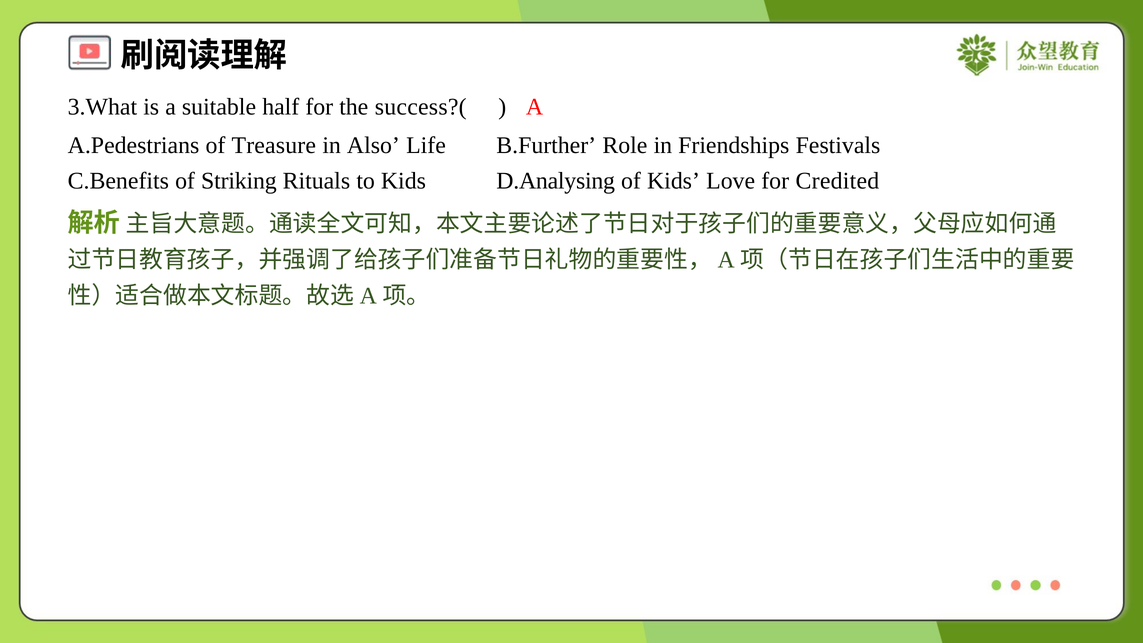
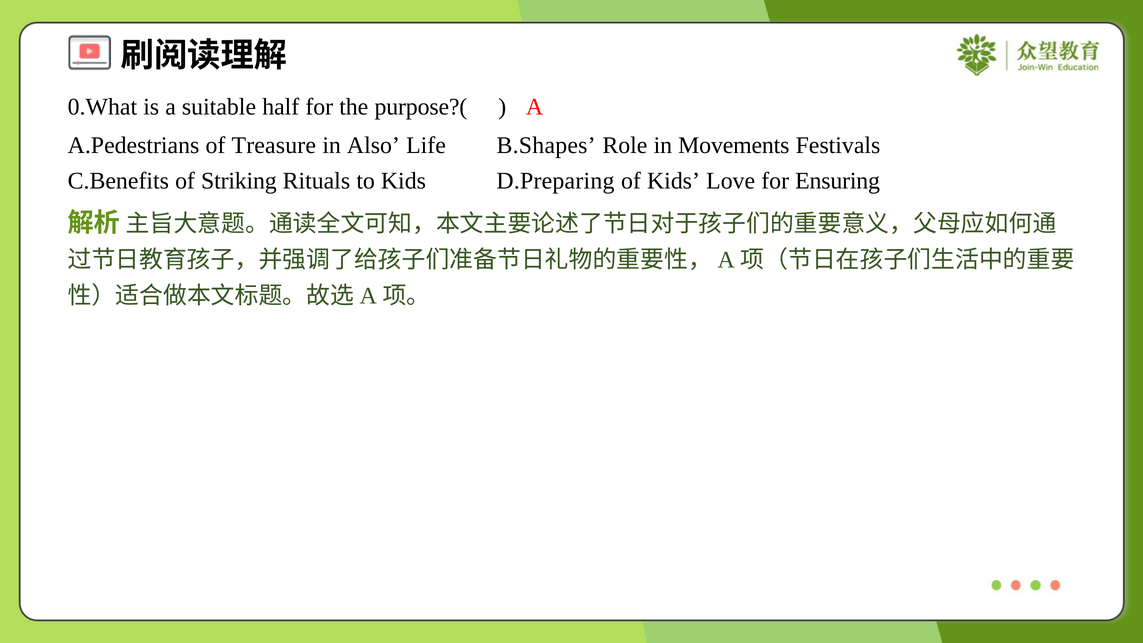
3.What: 3.What -> 0.What (102, 107)
success?(: success?( -> purpose?( (421, 107)
B.Further: B.Further -> B.Shapes (546, 145)
Friendships: Friendships -> Movements (734, 145)
D.Analysing: D.Analysing -> D.Preparing (555, 181)
Credited: Credited -> Ensuring (838, 181)
